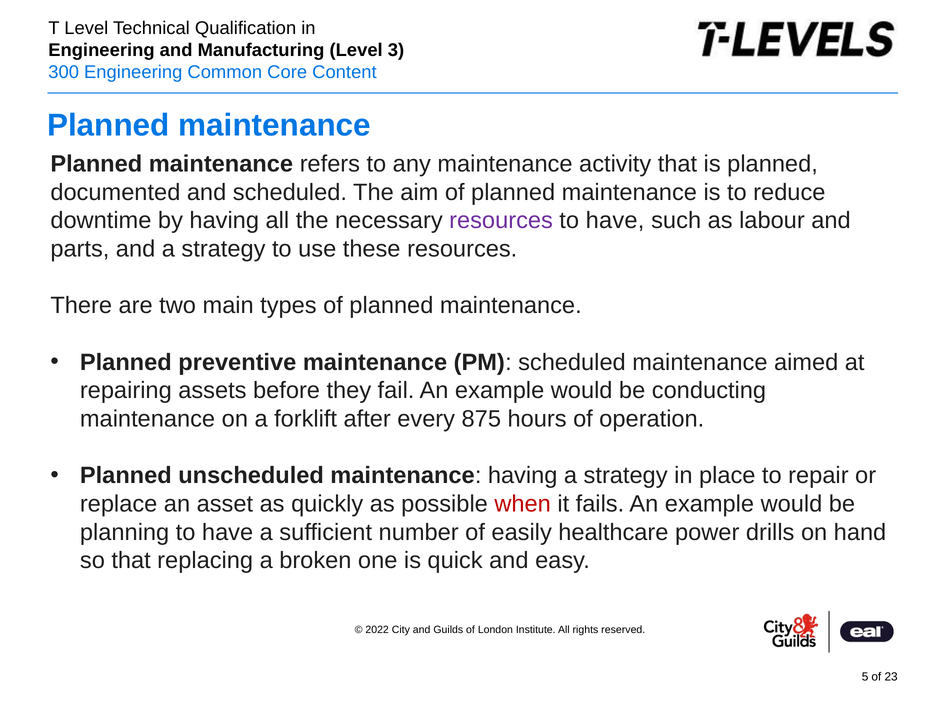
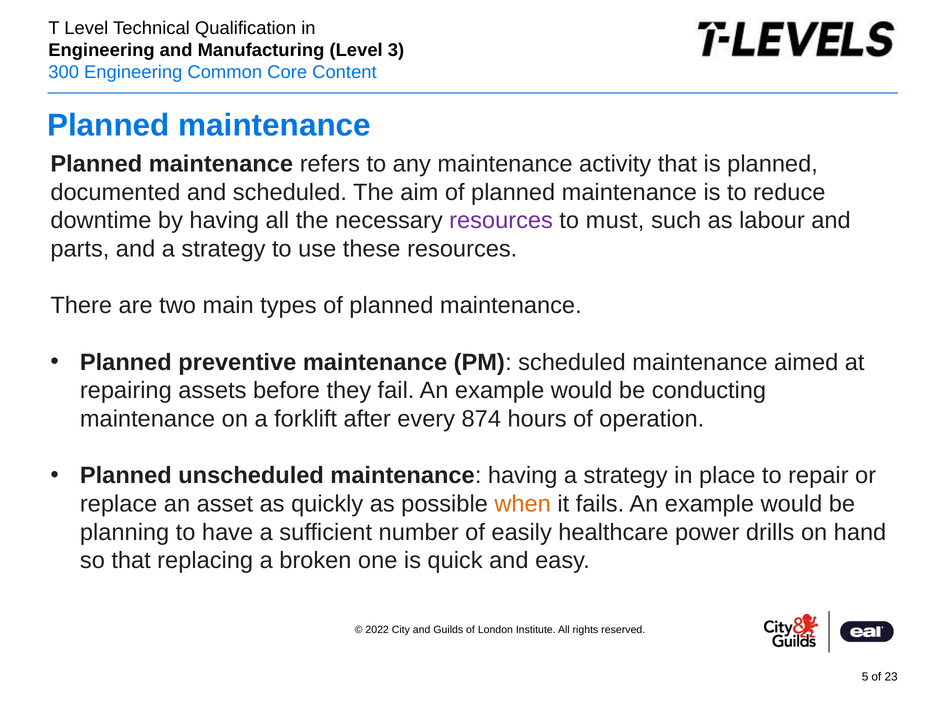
have: have -> must (615, 221)
875: 875 -> 874 (481, 419)
when colour: red -> orange (523, 504)
